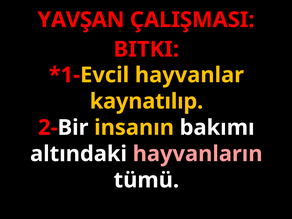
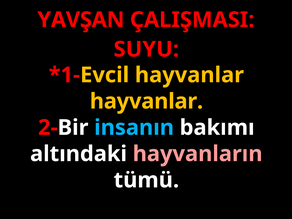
BITKI: BITKI -> SUYU (146, 49)
kaynatılıp: kaynatılıp -> hayvanlar (146, 101)
insanın colour: yellow -> light blue (134, 128)
